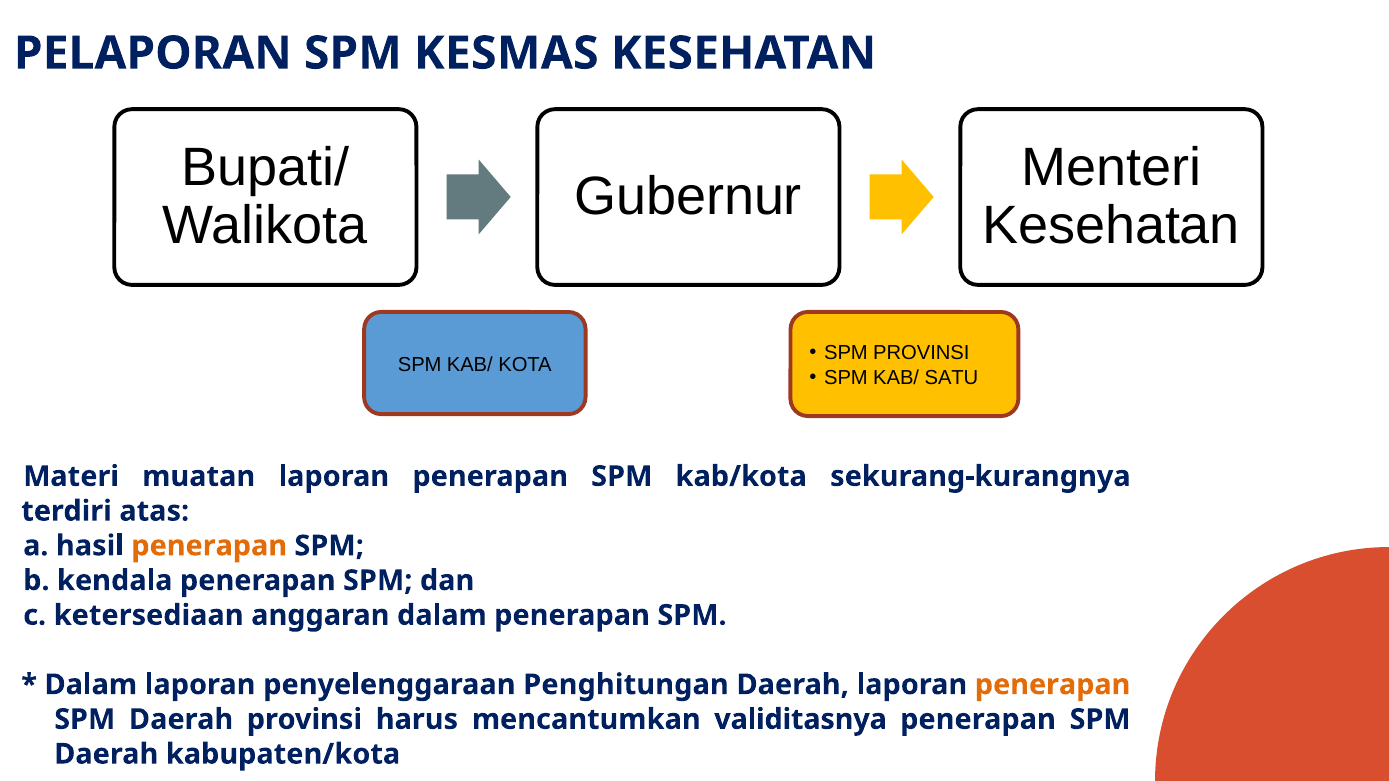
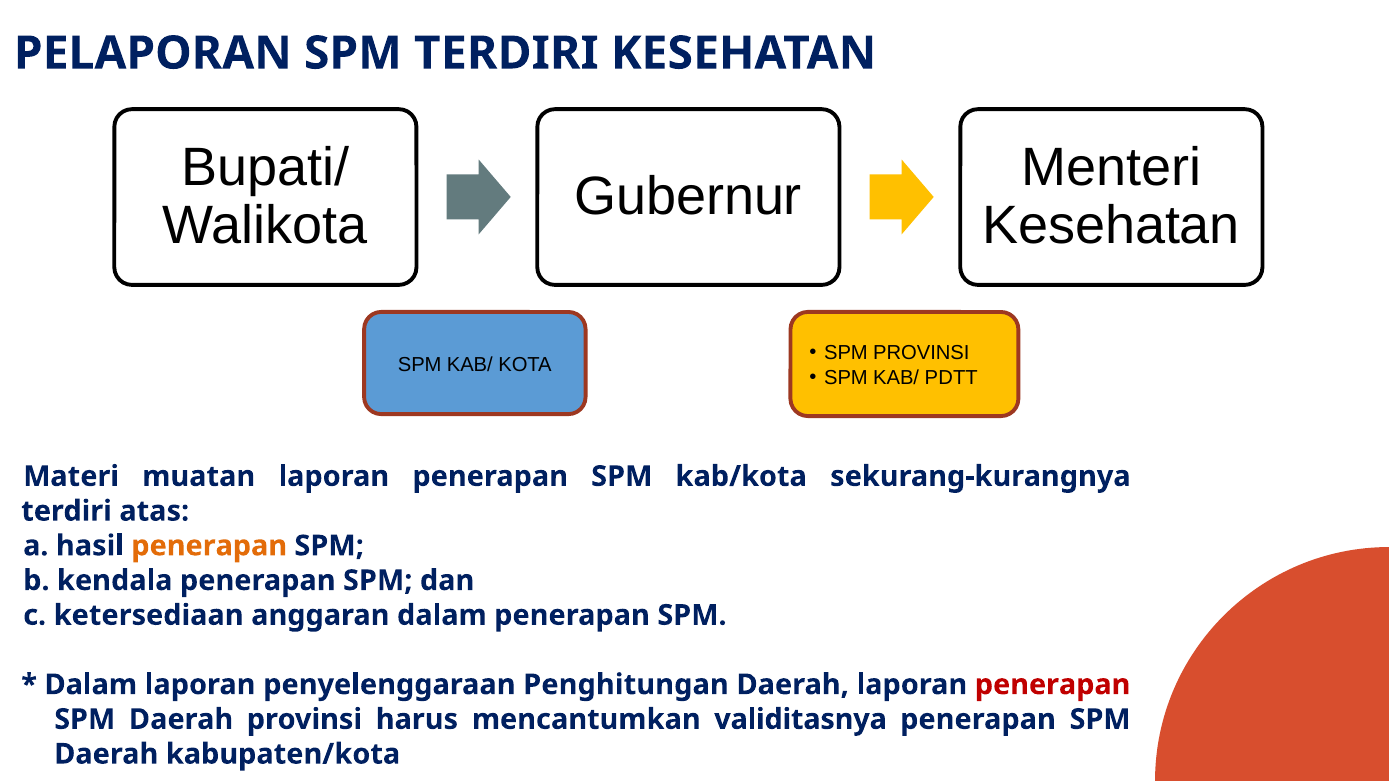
SPM KESMAS: KESMAS -> TERDIRI (506, 53)
SATU: SATU -> PDTT (951, 378)
penerapan colour: orange -> red (1053, 685)
